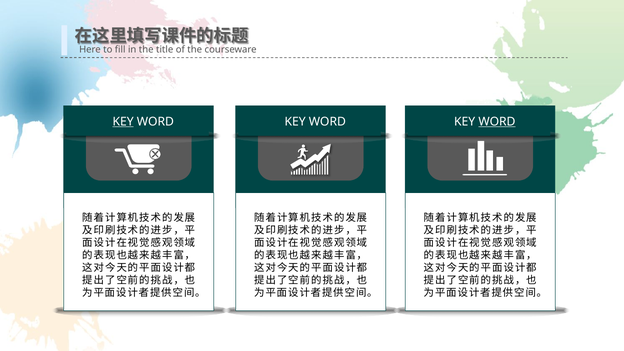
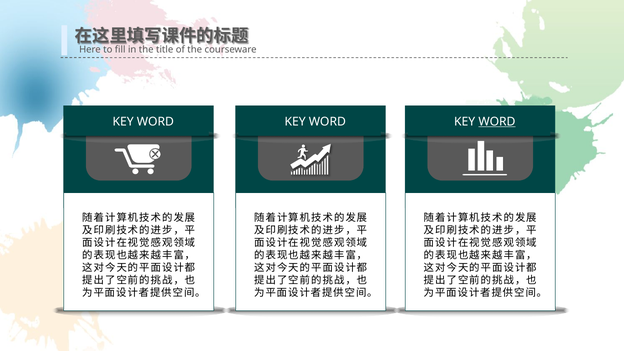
KEY underline: present -> none (123, 122)
